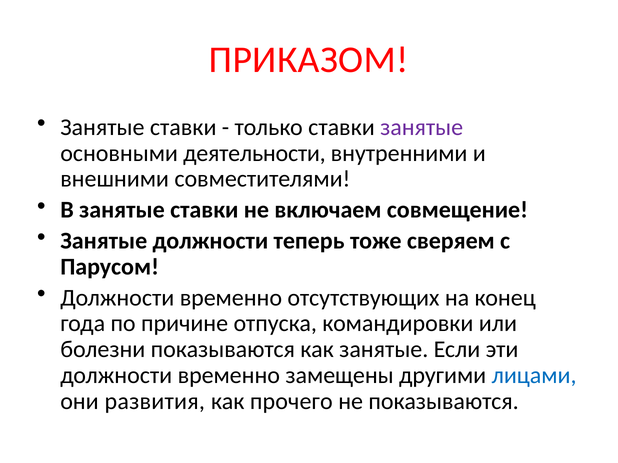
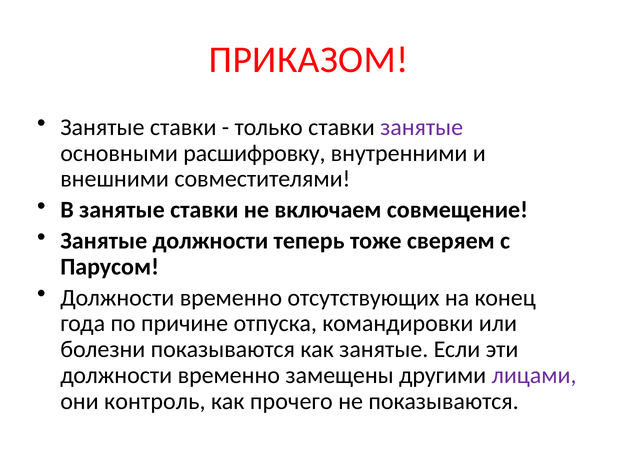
деятельности: деятельности -> расшифровку (254, 153)
лицами colour: blue -> purple (534, 376)
развития: развития -> контроль (155, 402)
